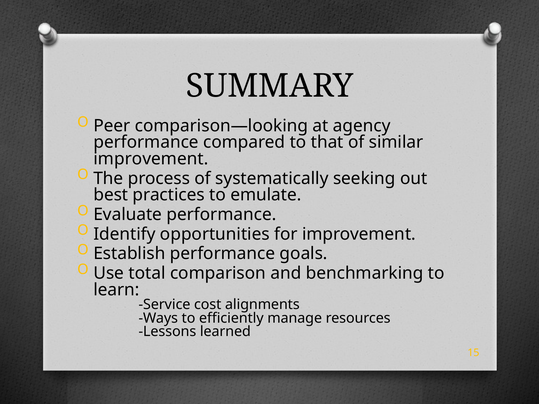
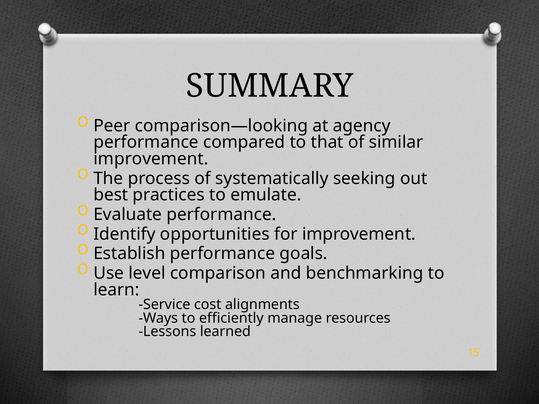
total: total -> level (147, 273)
